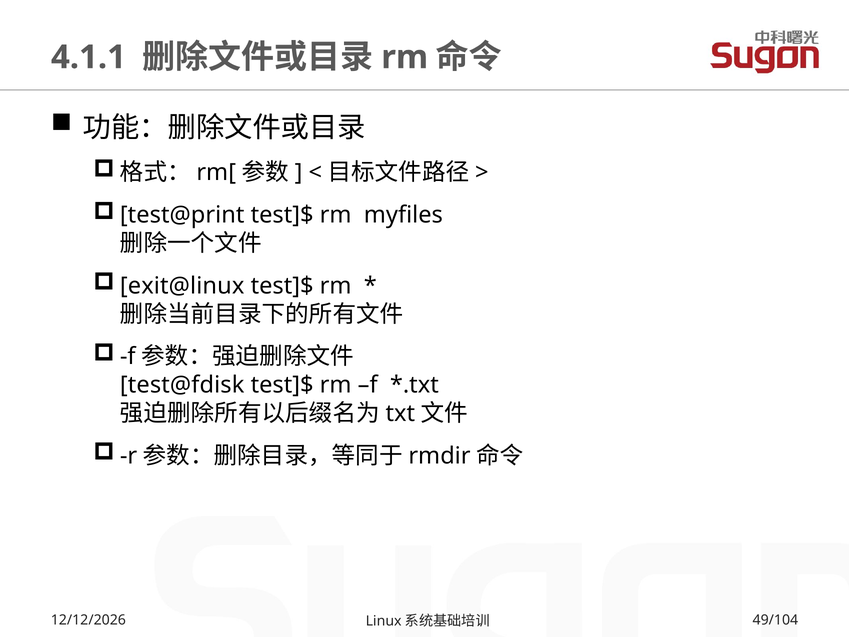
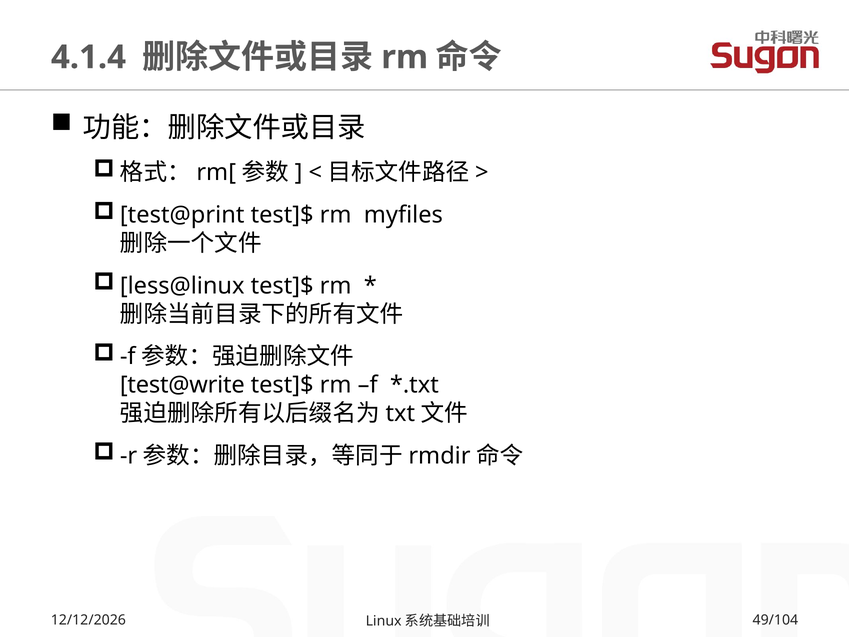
4.1.1: 4.1.1 -> 4.1.4 (88, 57)
exit@linux: exit@linux -> less@linux (182, 286)
test@fdisk: test@fdisk -> test@write (182, 385)
